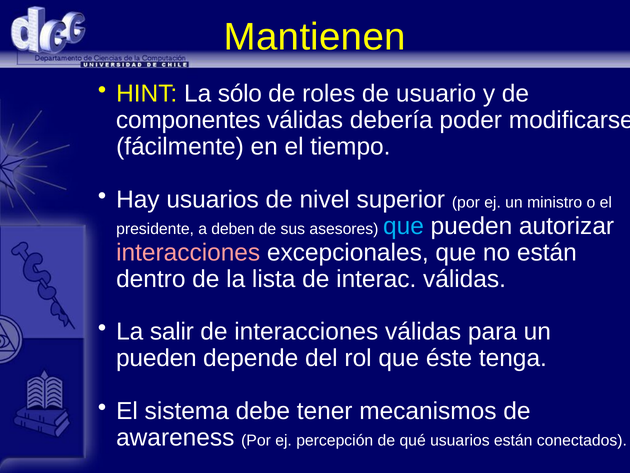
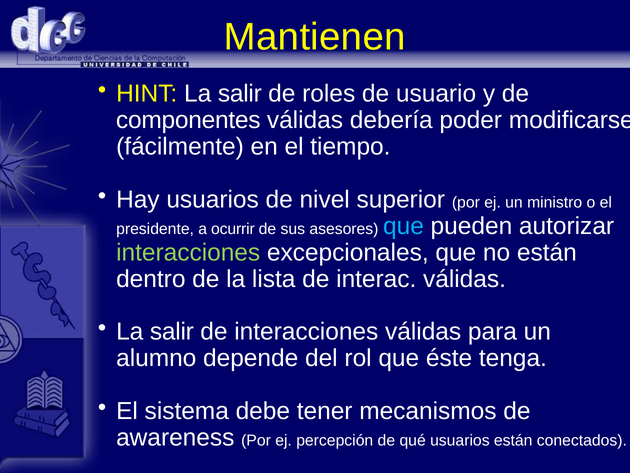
HINT La sólo: sólo -> salir (240, 94)
deben: deben -> ocurrir (233, 229)
interacciones colour: pink -> light green (188, 252)
pueden: pueden -> alumno (156, 358)
